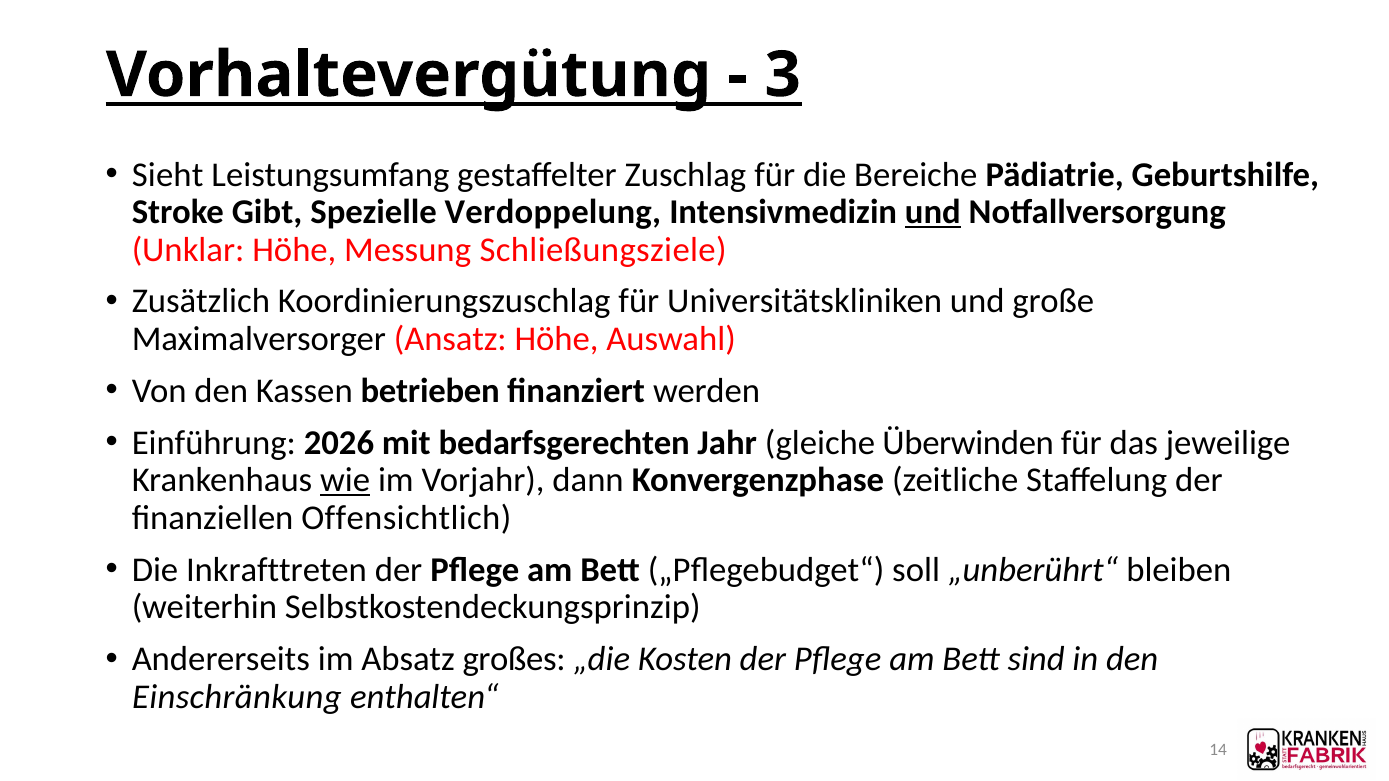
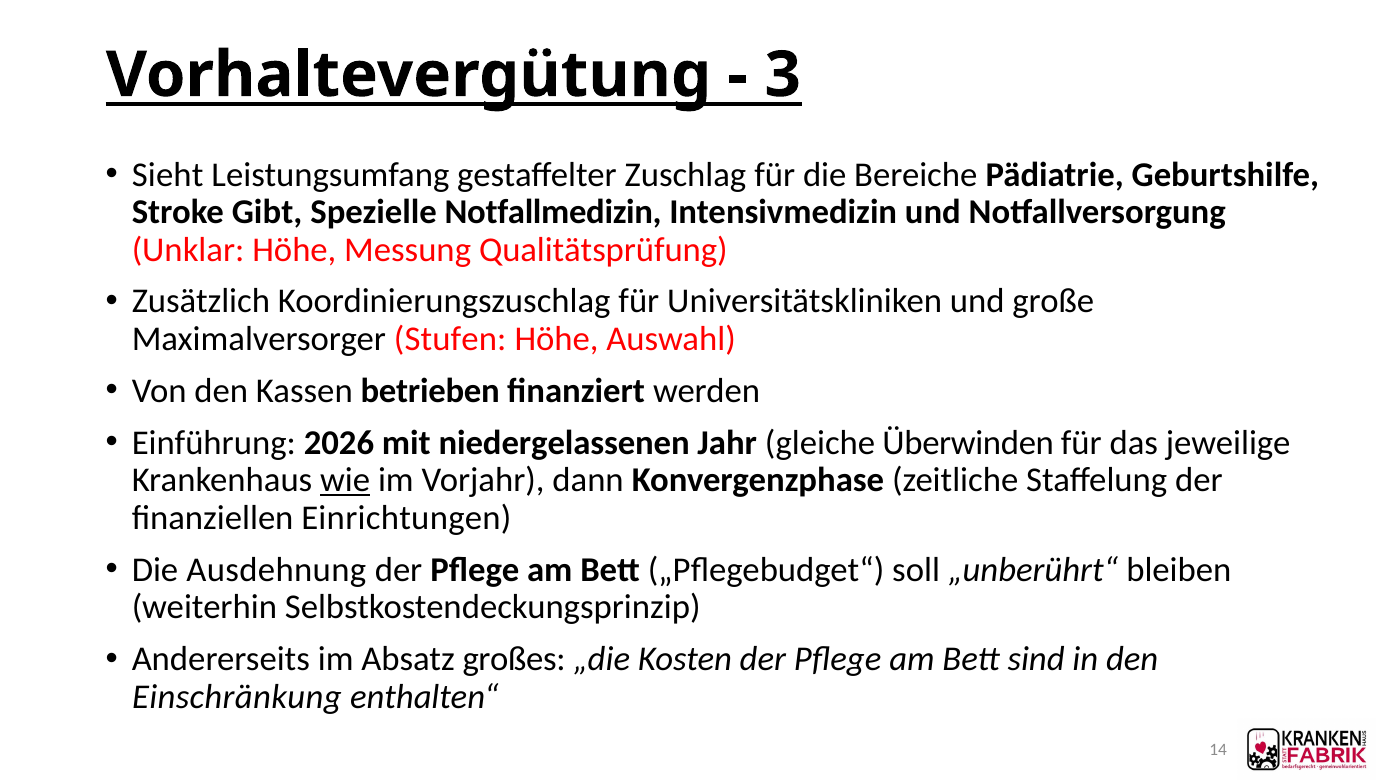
Verdoppelung: Verdoppelung -> Notfallmedizin (553, 212)
und underline: present -> none (933, 212)
Schließungsziele: Schließungsziele -> Qualitätsprüfung (603, 250)
Ansatz: Ansatz -> Stufen (450, 339)
bedarfsgerechten: bedarfsgerechten -> niedergelassenen (564, 443)
Offensichtlich: Offensichtlich -> Einrichtungen (406, 518)
Inkrafttreten: Inkrafttreten -> Ausdehnung (276, 570)
